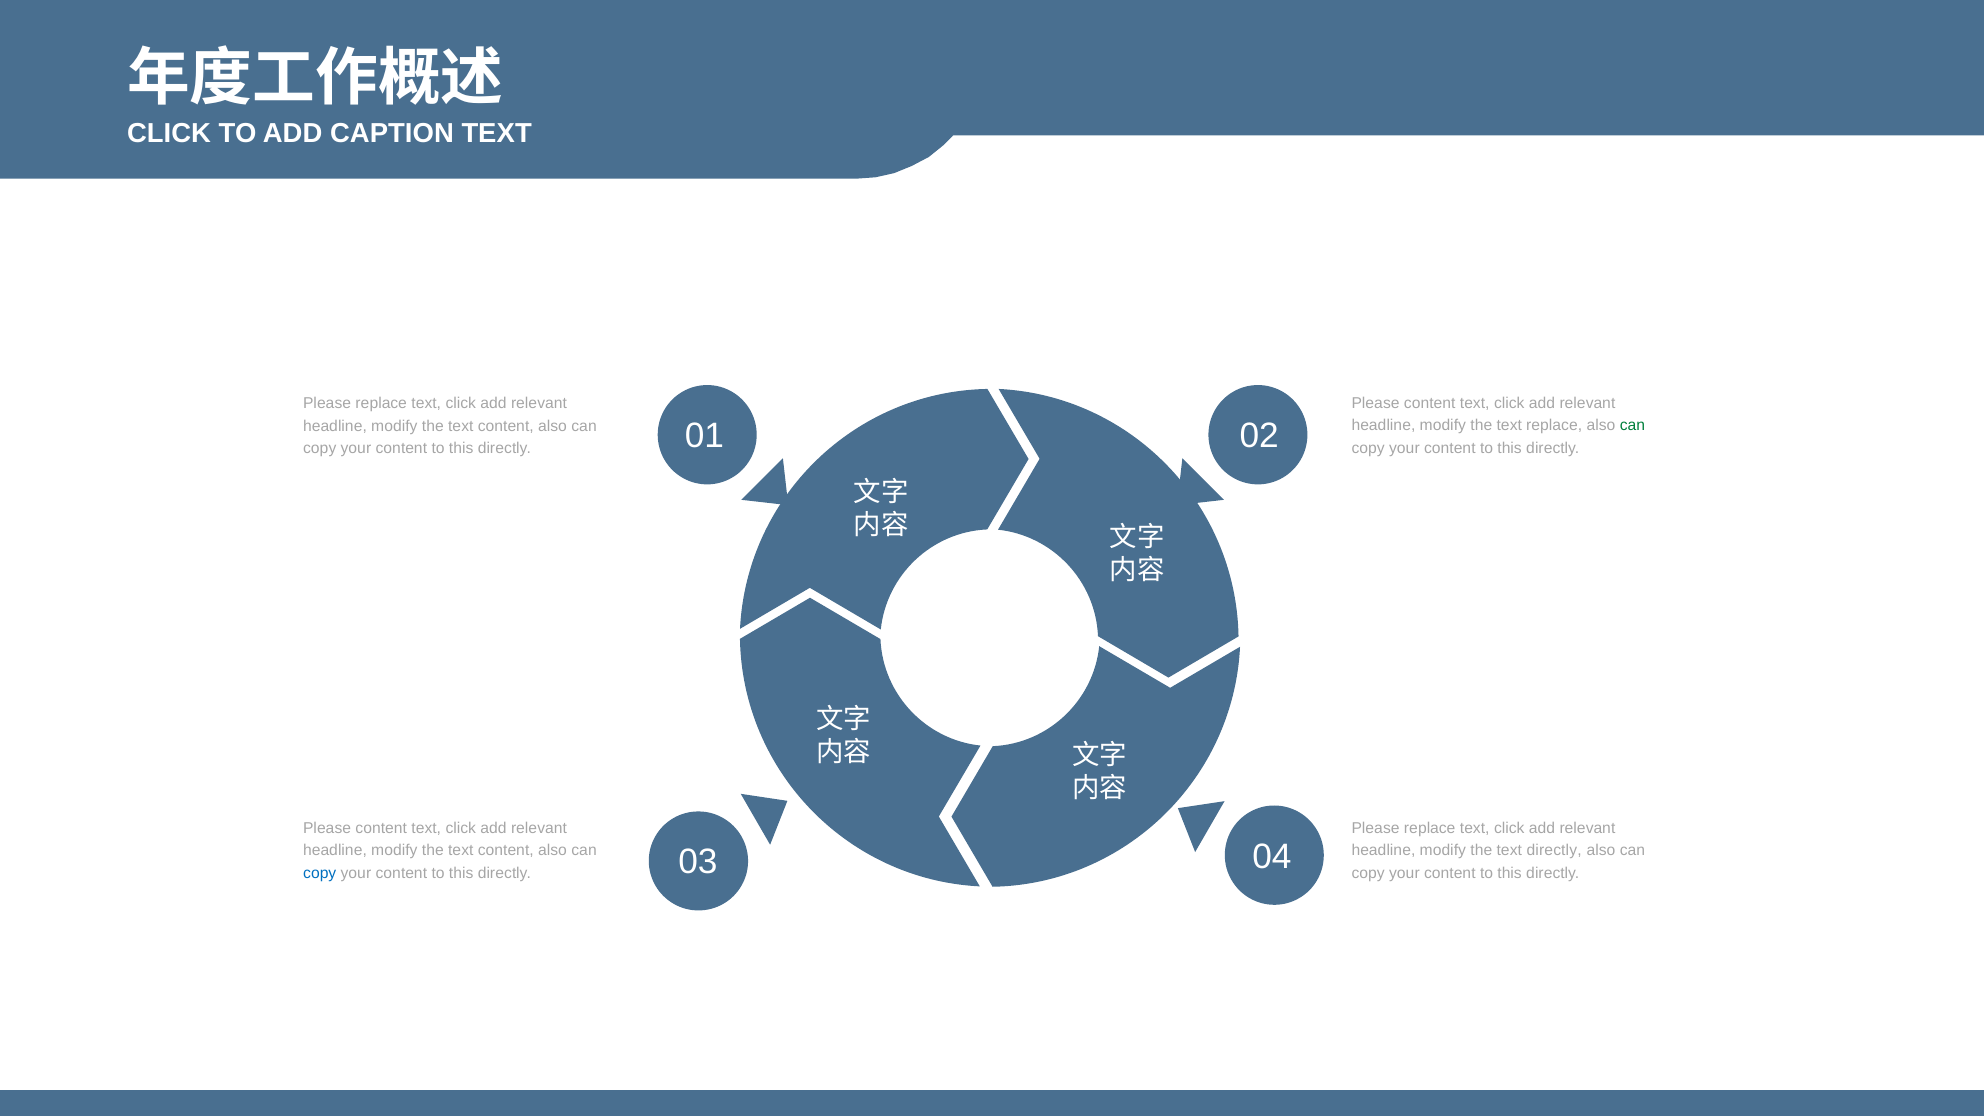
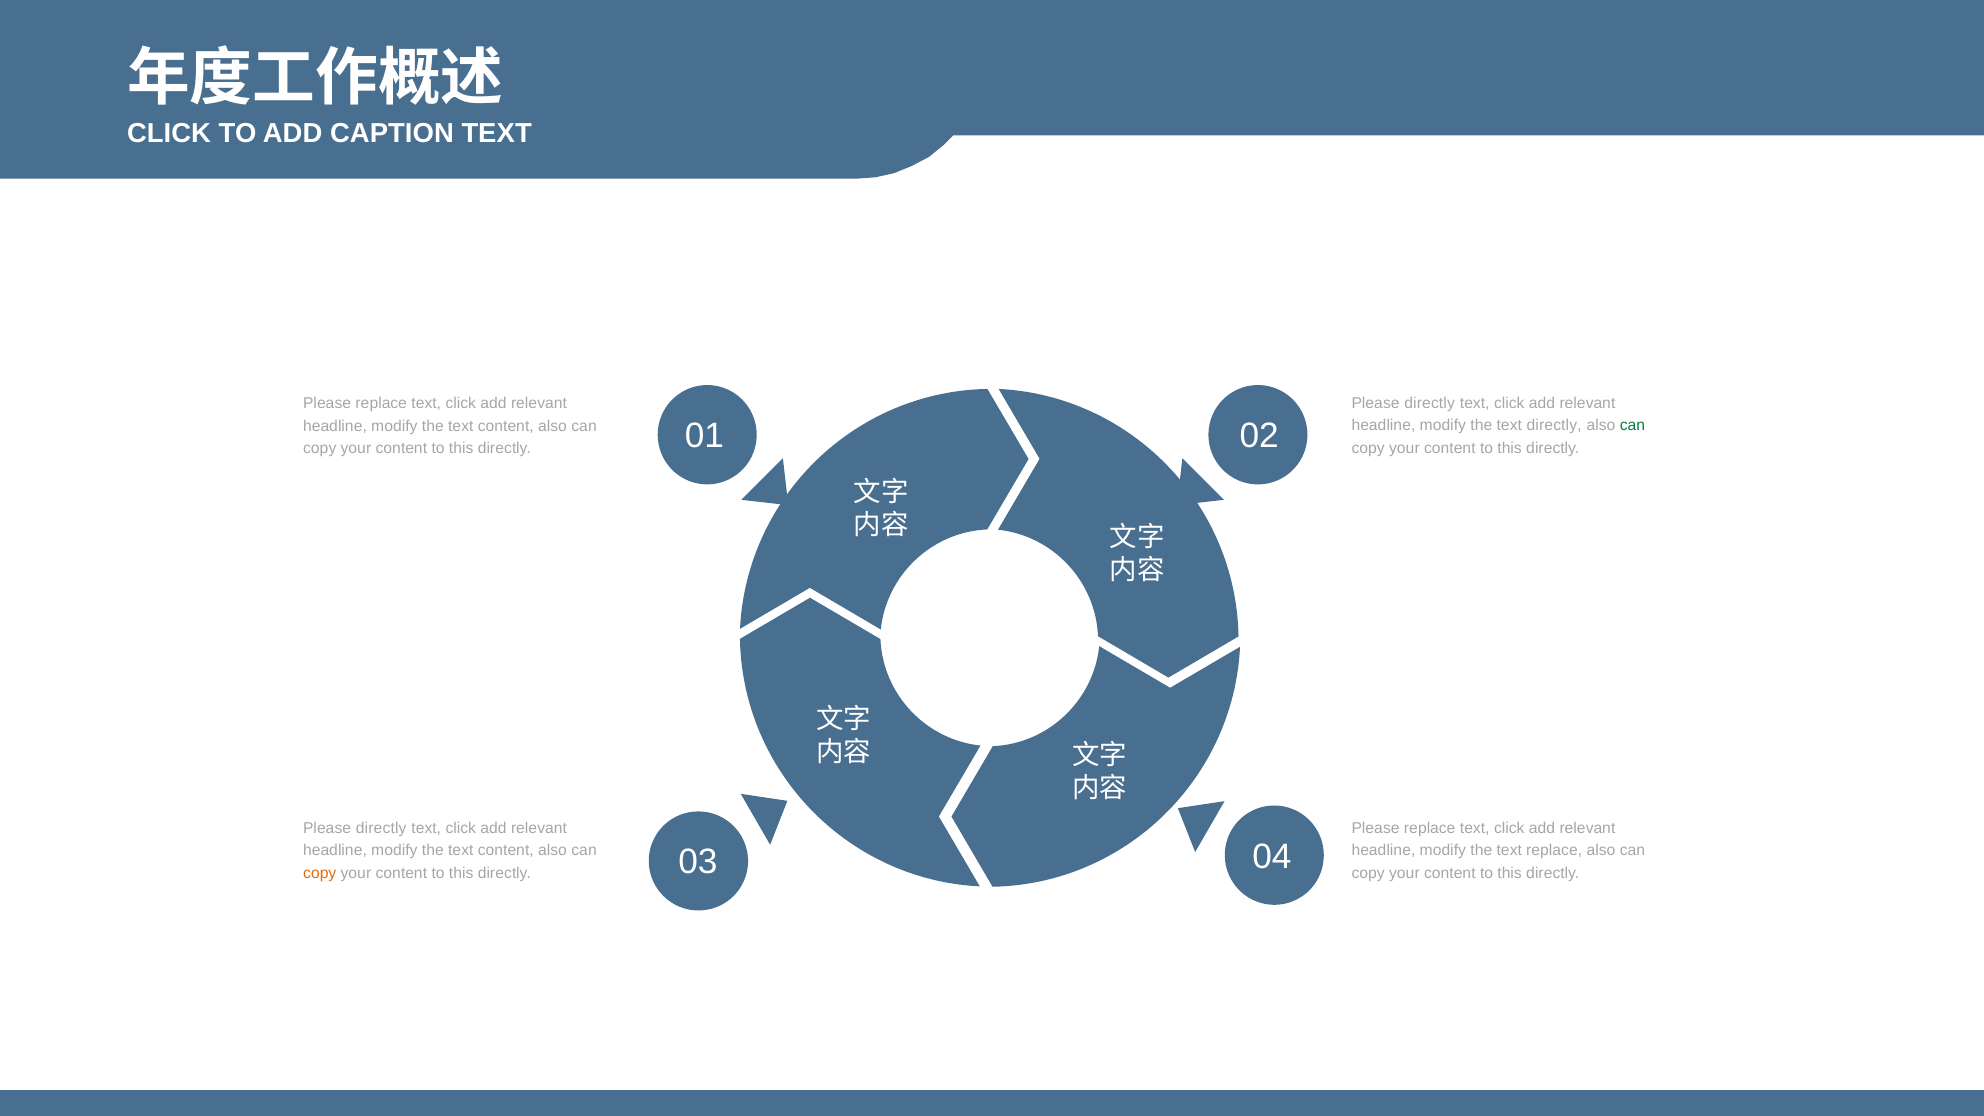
content: content -> directly (1430, 403)
text replace: replace -> directly (1554, 425)
content: content -> directly (381, 828)
text directly: directly -> replace (1554, 851)
copy colour: blue -> orange (320, 873)
